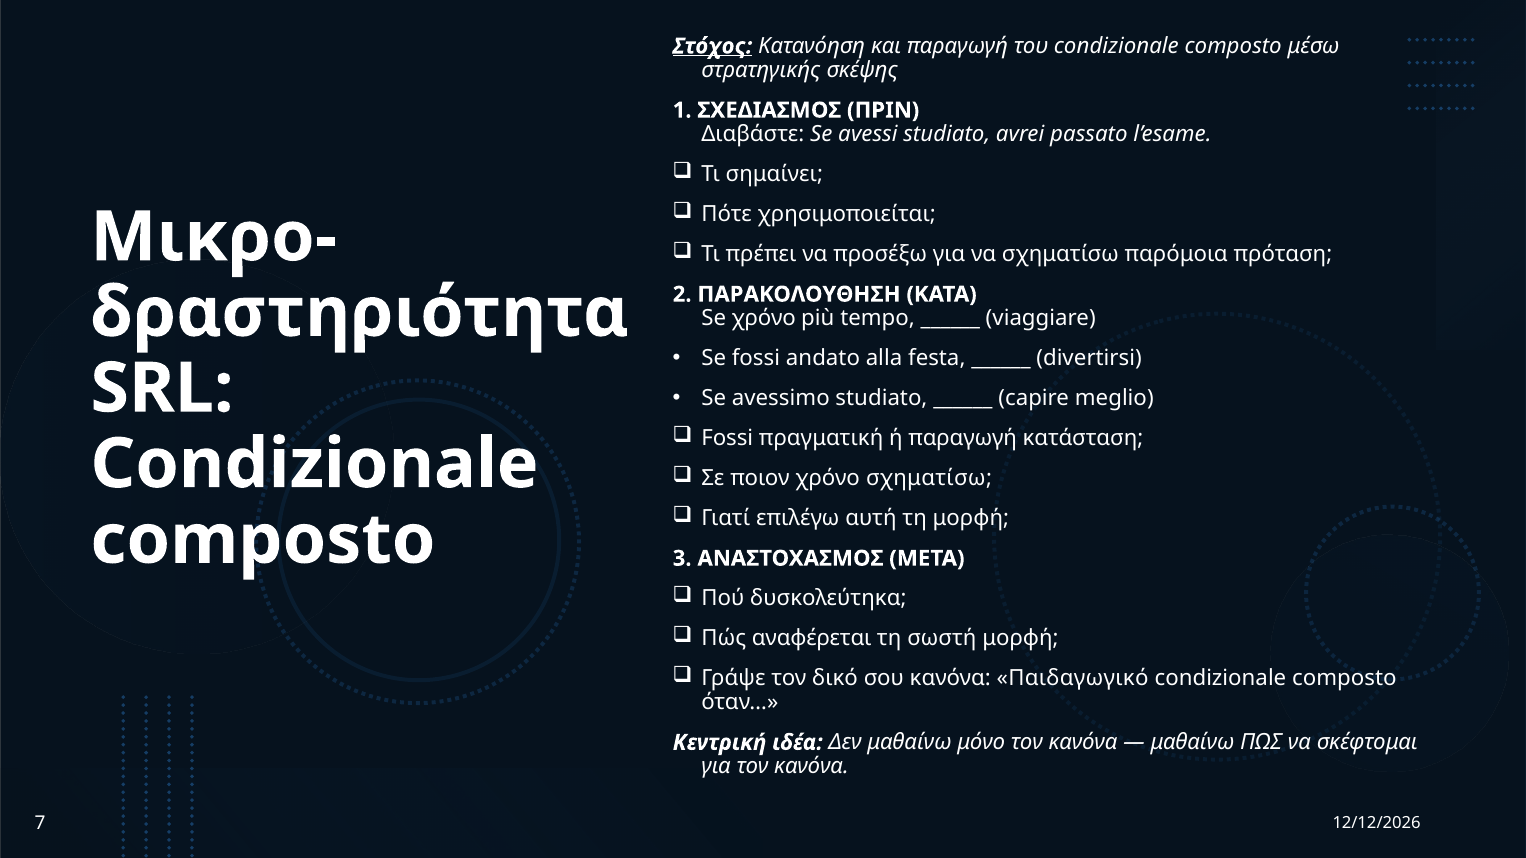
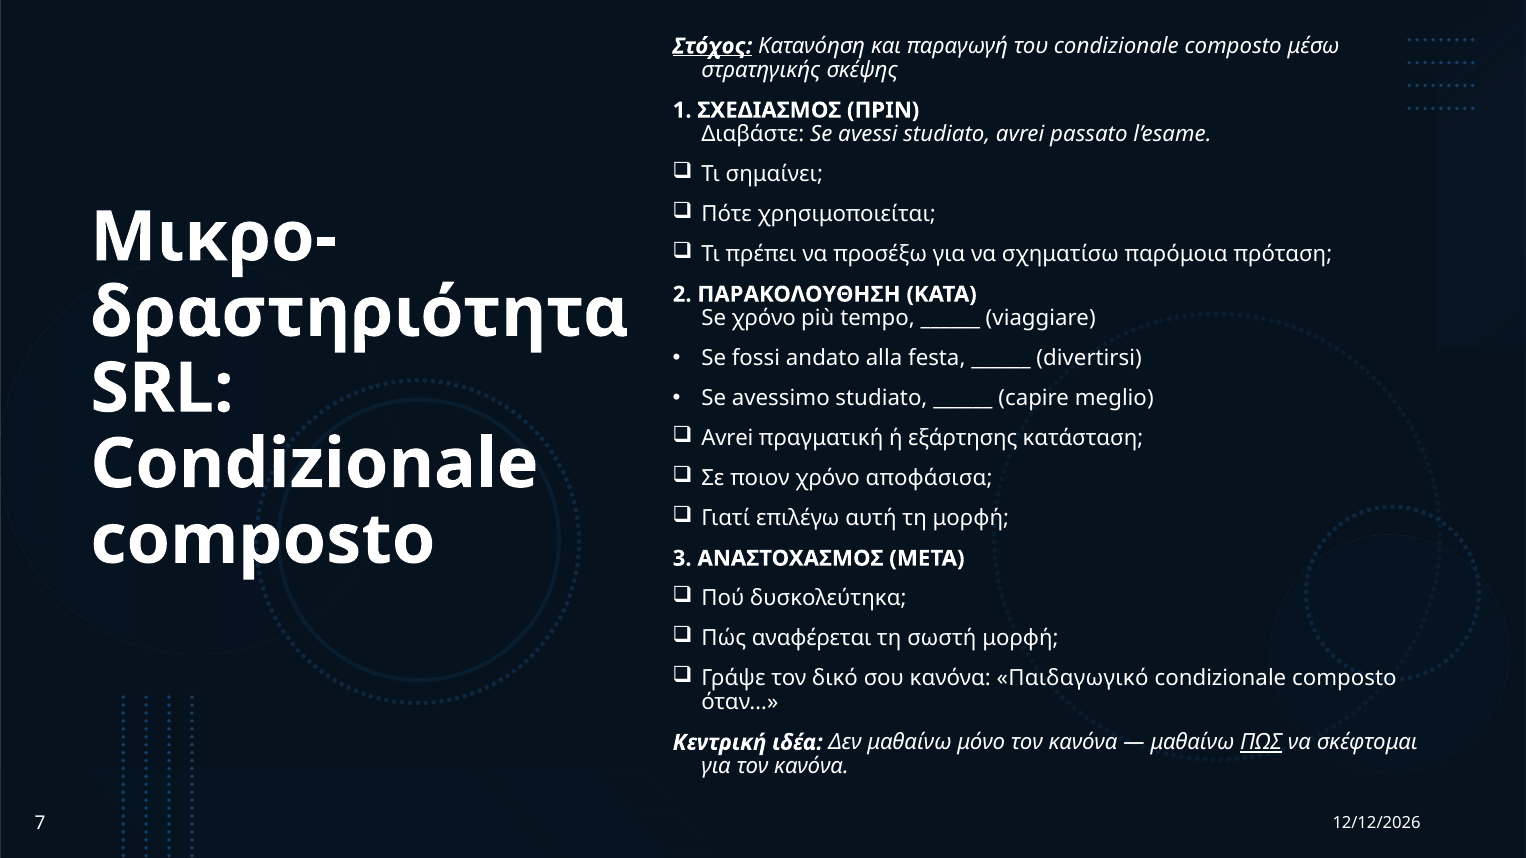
Fossi: Fossi -> Avrei (727, 439)
ή παραγωγή: παραγωγή -> εξάρτησης (963, 439)
χρόνο σχηματίσω: σχηματίσω -> αποφάσισα (929, 479)
ΠΩΣ underline: none -> present (1261, 743)
